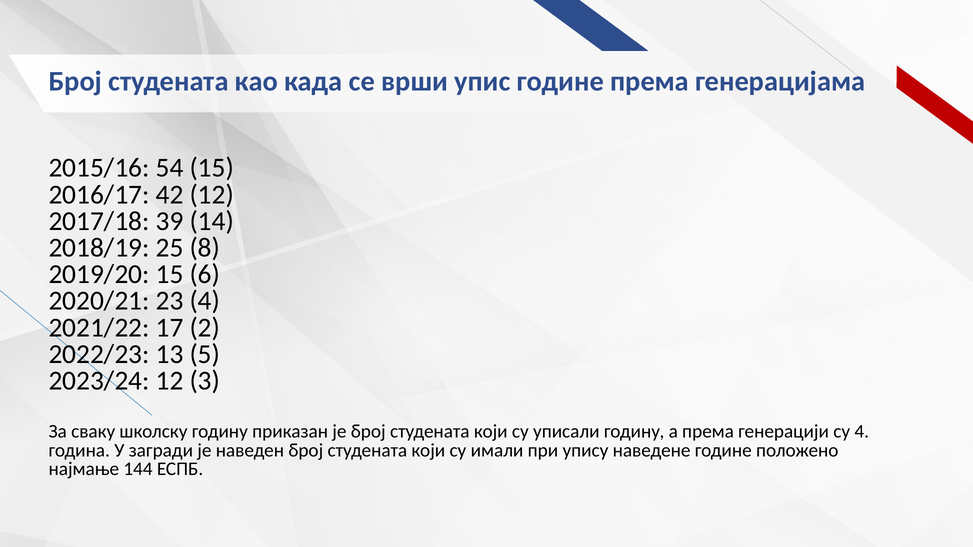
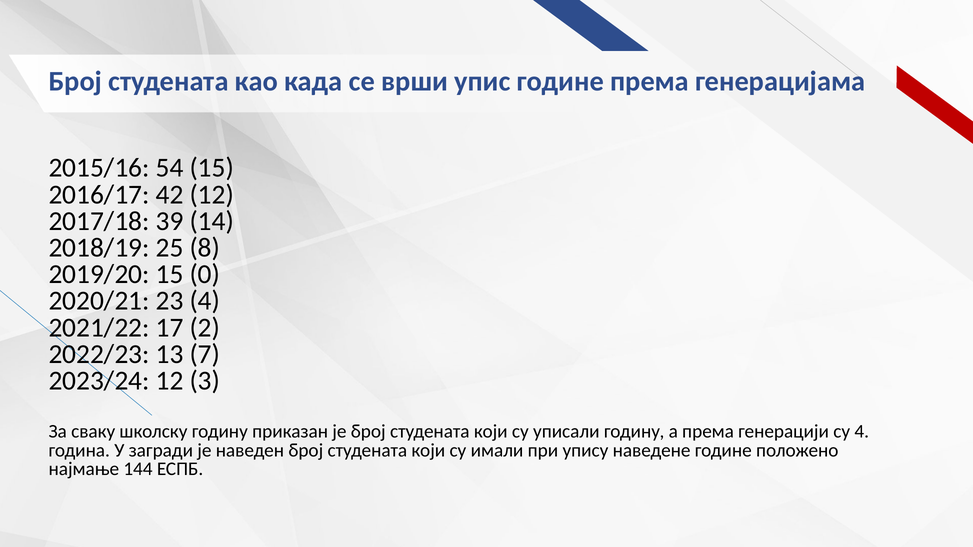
6: 6 -> 0 (205, 275)
5: 5 -> 7 (205, 354)
